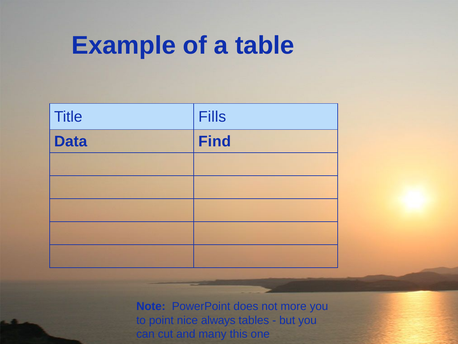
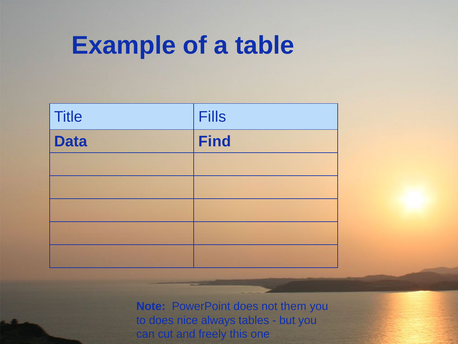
more: more -> them (293, 306)
to point: point -> does (161, 320)
many: many -> freely (213, 334)
